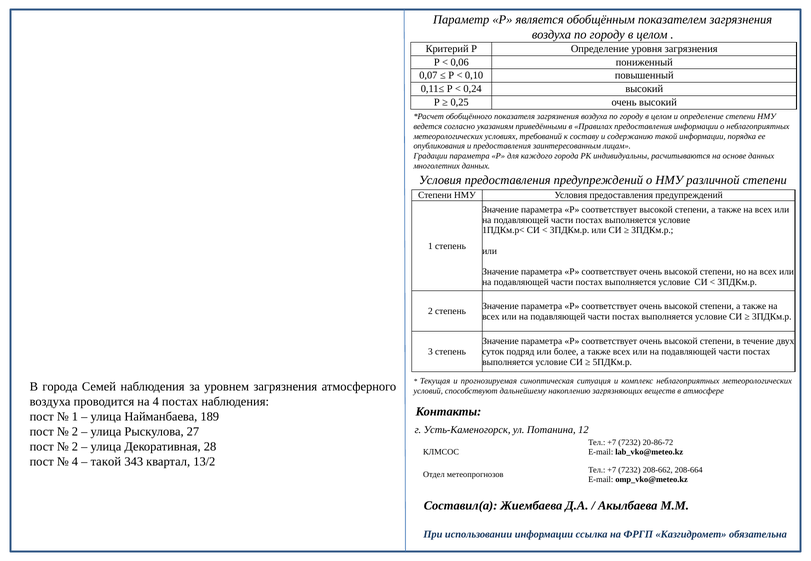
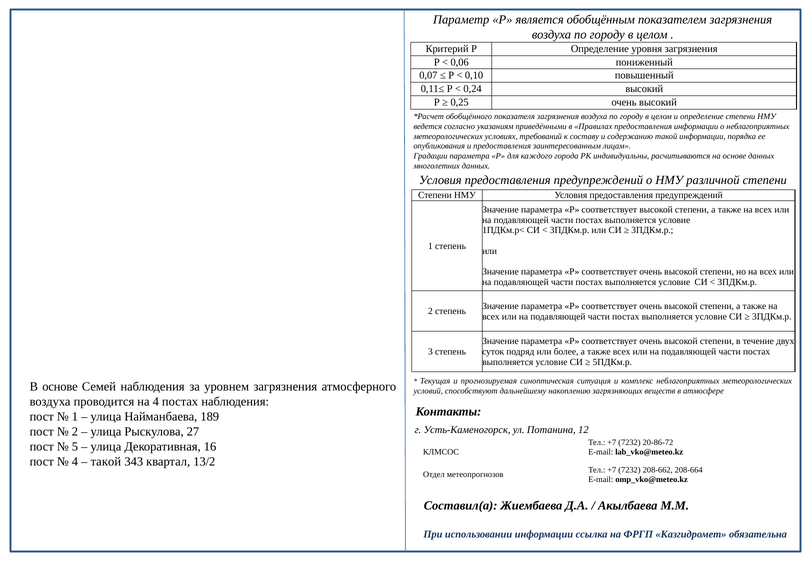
В города: города -> основе (60, 387)
2: 2 -> 5 (75, 447)
28: 28 -> 16 (210, 447)
